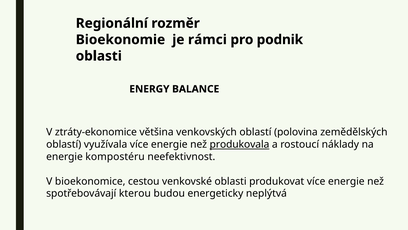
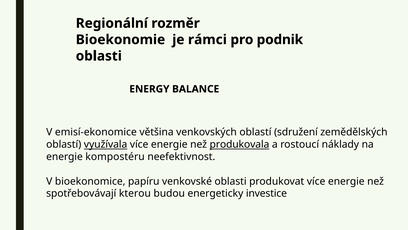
ztráty-ekonomice: ztráty-ekonomice -> emisí-ekonomice (96, 132)
polovina: polovina -> sdružení (296, 132)
využívala underline: none -> present (106, 144)
cestou: cestou -> papíru (144, 181)
neplýtvá: neplýtvá -> investice (266, 193)
